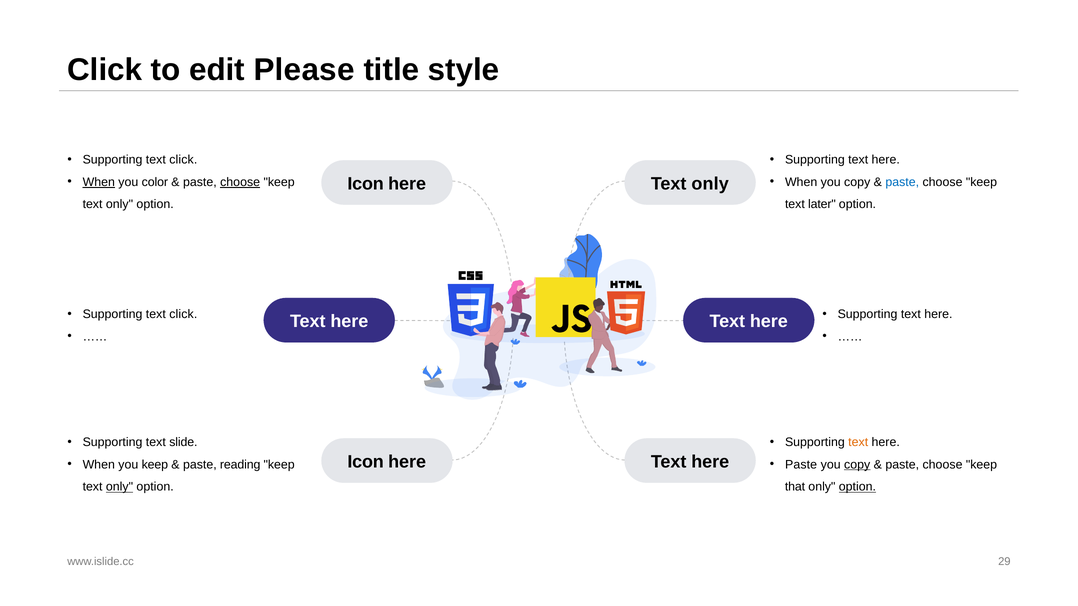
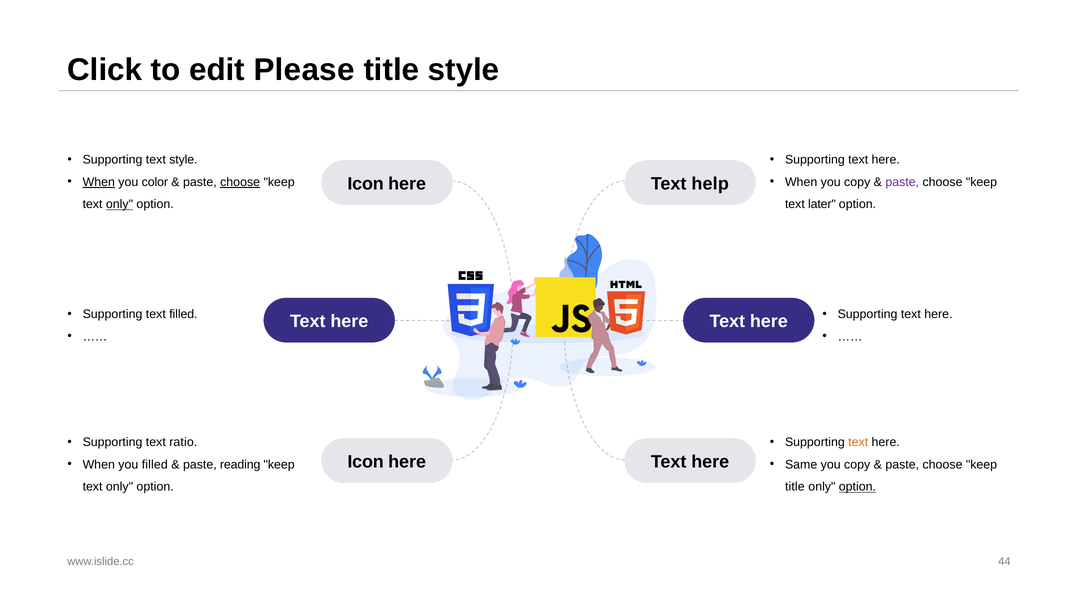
click: click -> style (183, 160)
only: only -> help (710, 184)
paste colour: blue -> purple (902, 182)
only underline: none -> present (119, 205)
click: click -> filled (183, 314)
slide: slide -> ratio (183, 443)
you keep: keep -> filled (155, 465)
Paste: Paste -> Same (801, 465)
copy underline: present -> none (857, 465)
only underline: present -> none (119, 487)
that: that -> title (795, 487)
29: 29 -> 44 (1004, 562)
